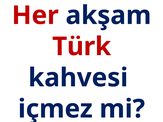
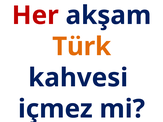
Türk colour: red -> orange (82, 47)
